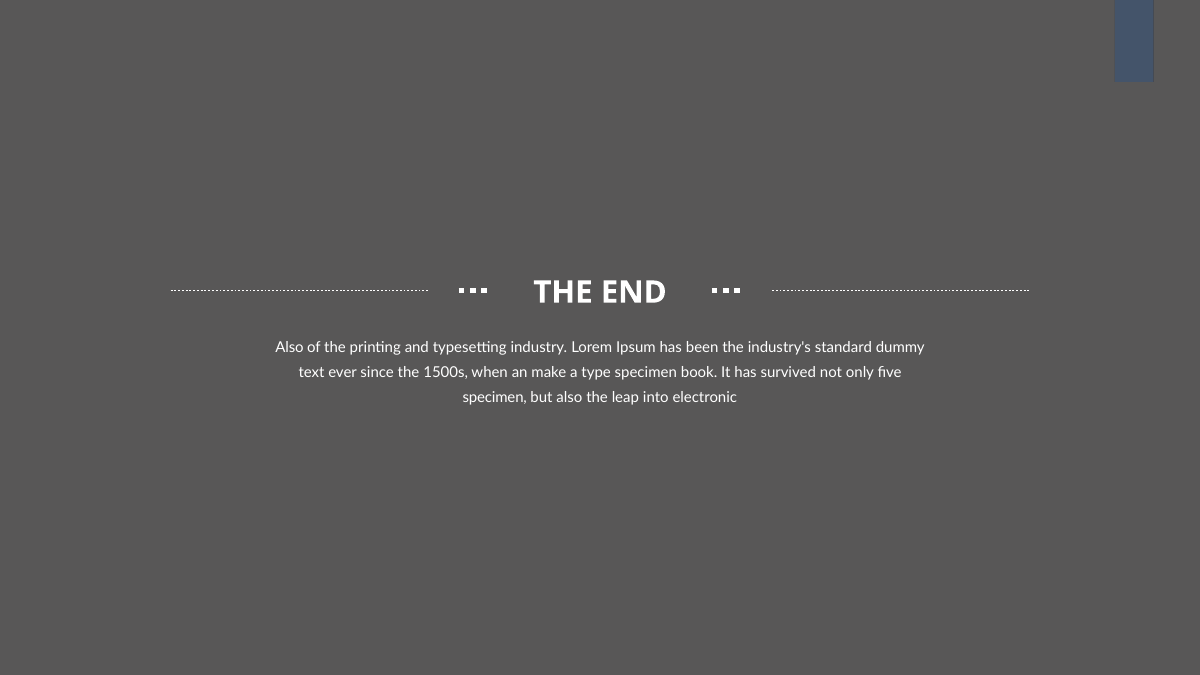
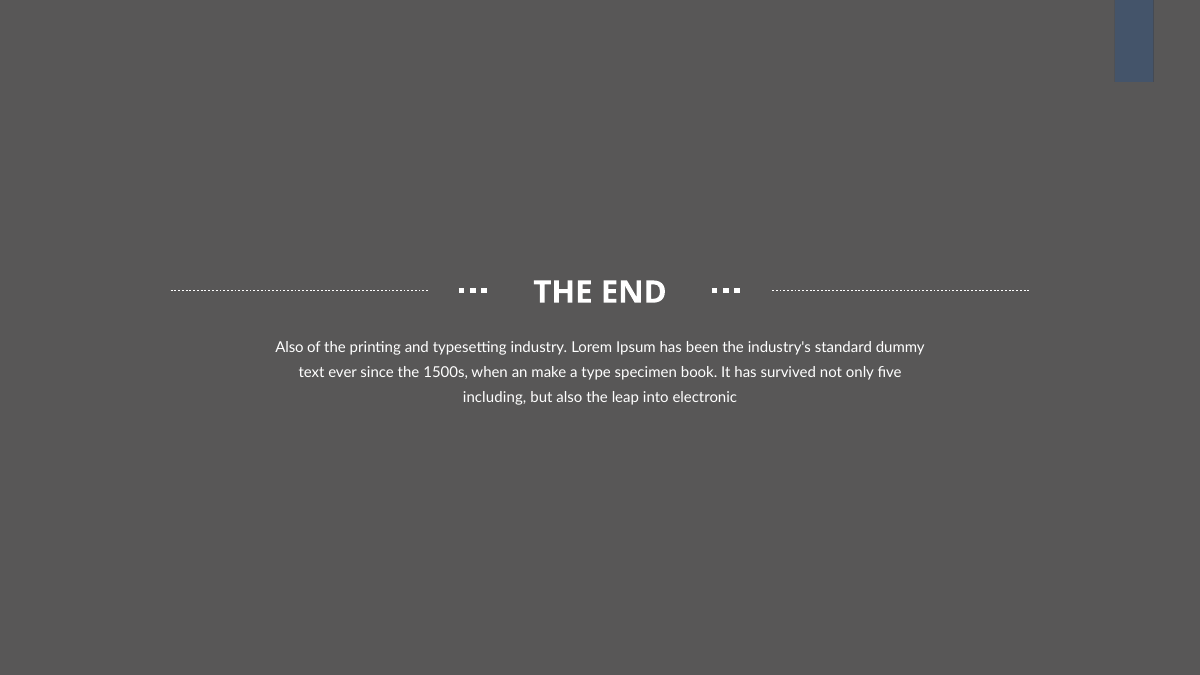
specimen: specimen -> including (495, 398)
